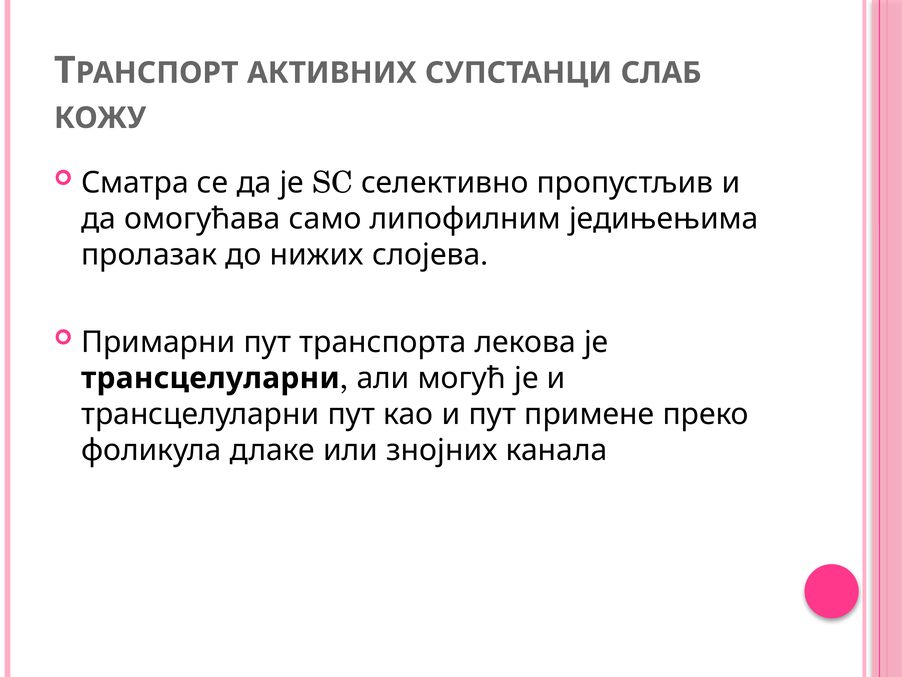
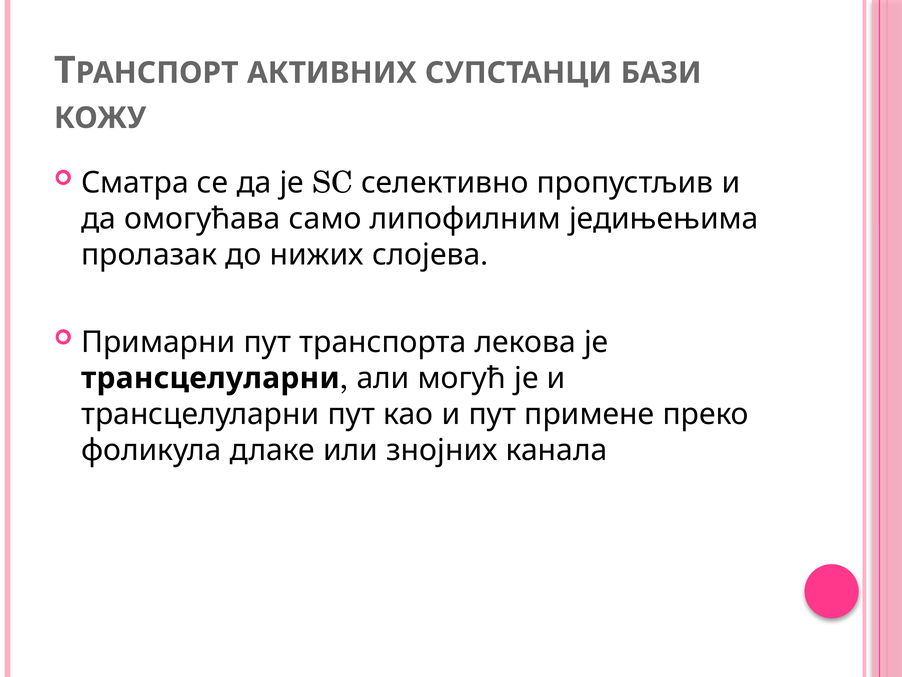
СЛАБ: СЛАБ -> БАЗИ (661, 73)
